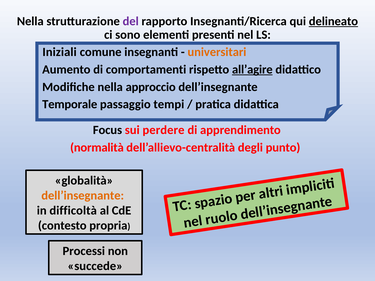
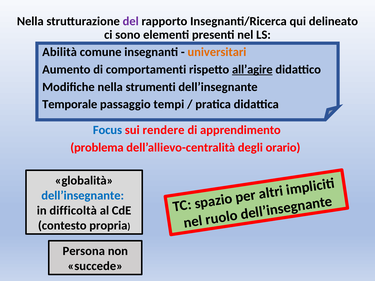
delineato underline: present -> none (333, 21)
Iniziali: Iniziali -> Abilità (60, 52)
approccio: approccio -> strumenti (151, 87)
Focus colour: black -> blue (107, 130)
perdere: perdere -> rendere (163, 130)
normalità: normalità -> problema (97, 148)
punto: punto -> orario (283, 148)
dell’insegnante colour: orange -> blue (83, 196)
Processi: Processi -> Persona (84, 251)
